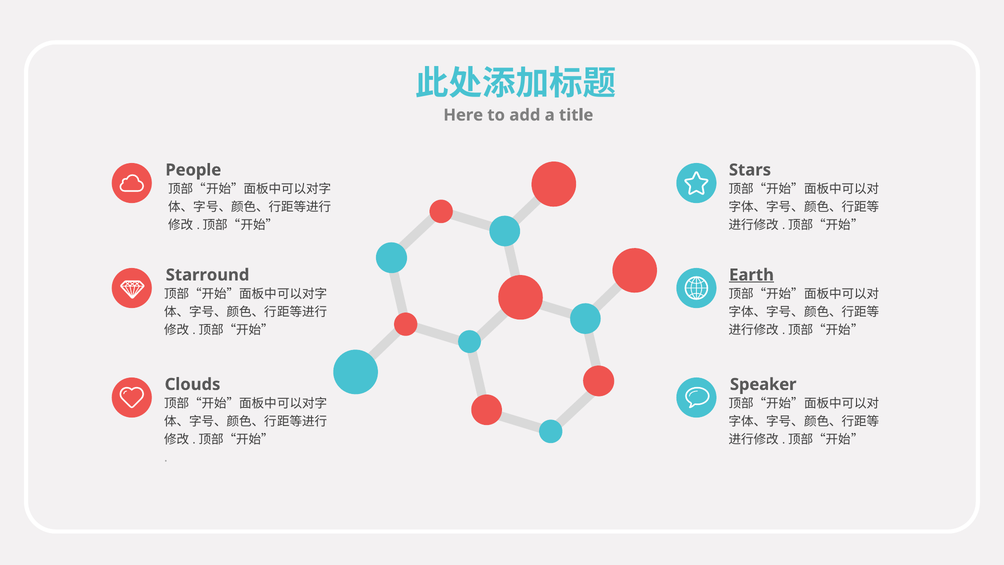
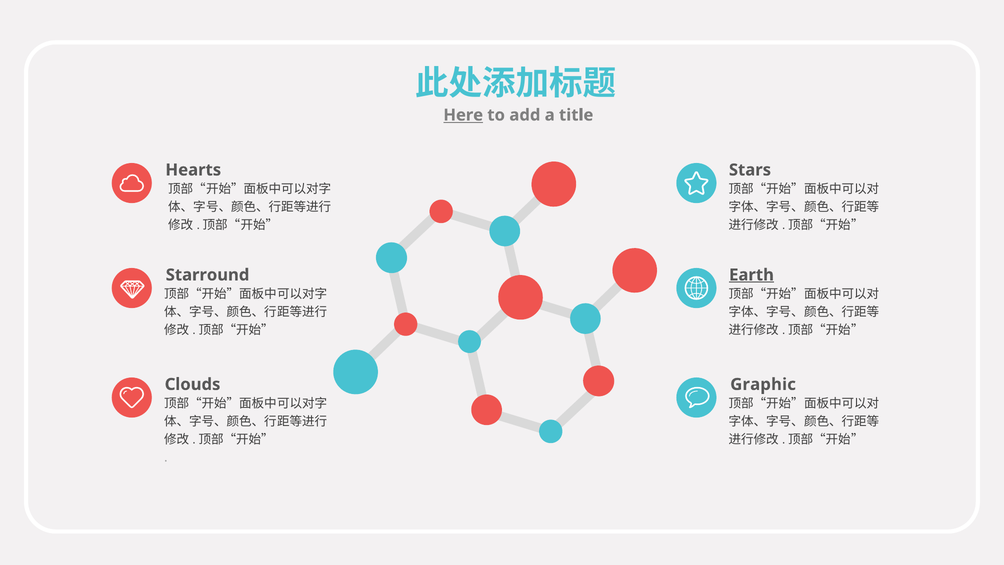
Here underline: none -> present (463, 115)
People: People -> Hearts (193, 170)
Speaker: Speaker -> Graphic (763, 384)
